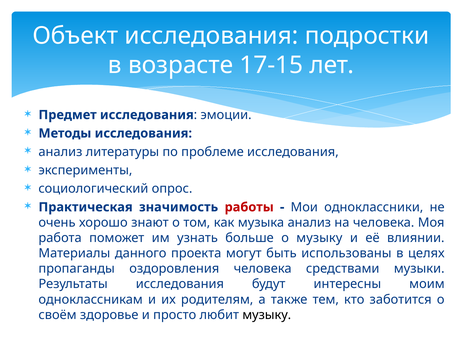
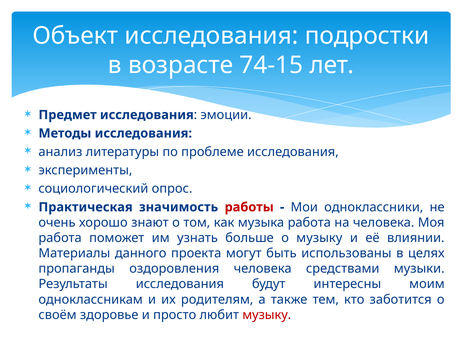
17-15: 17-15 -> 74-15 (271, 65)
музыка анализ: анализ -> работа (309, 223)
музыку colour: black -> red (267, 315)
